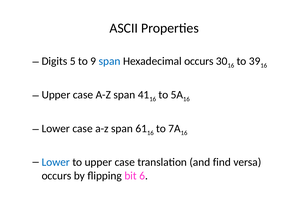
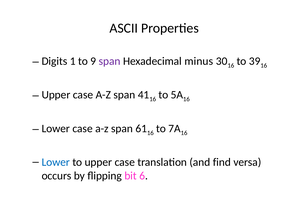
5: 5 -> 1 (73, 61)
span colour: blue -> purple (110, 61)
Hexadecimal occurs: occurs -> minus (199, 61)
